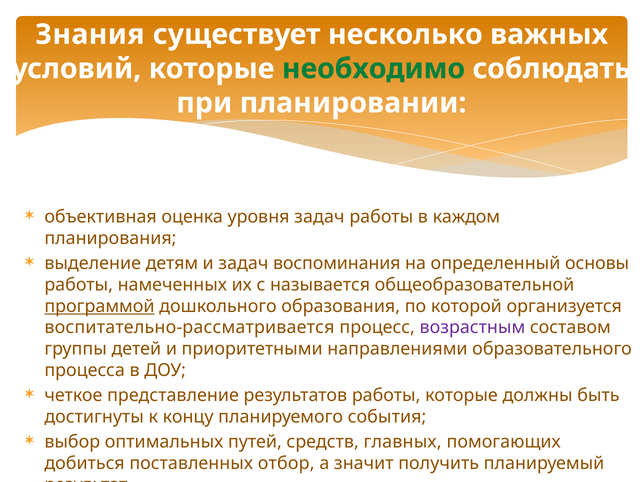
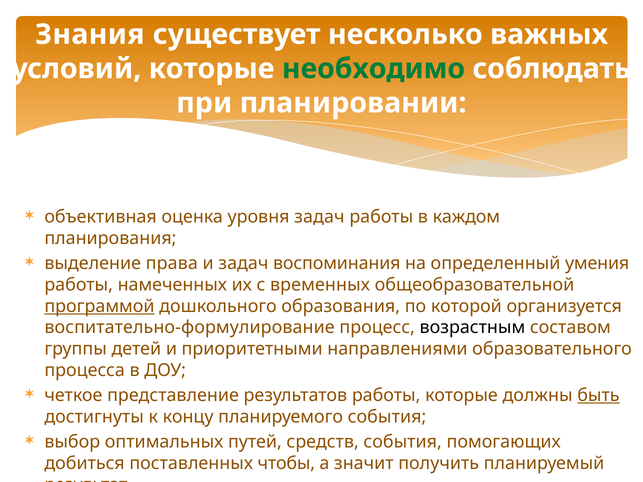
детям: детям -> права (172, 263)
основы: основы -> умения (597, 263)
называется: называется -> временных (320, 285)
воспитательно-рассматривается: воспитательно-рассматривается -> воспитательно-формулирование (190, 328)
возрастным colour: purple -> black (472, 328)
быть underline: none -> present (598, 396)
средств главных: главных -> события (403, 442)
отбор: отбор -> чтобы (286, 464)
